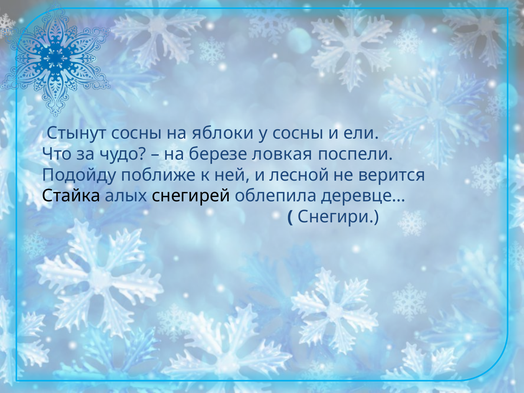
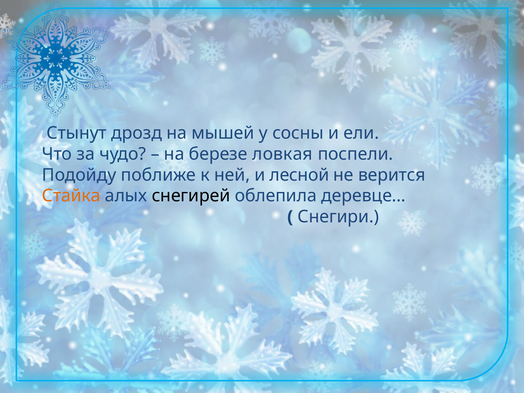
Стынут сосны: сосны -> дрозд (137, 133)
яблоки: яблоки -> мышей (223, 133)
Стайка colour: black -> orange (71, 196)
